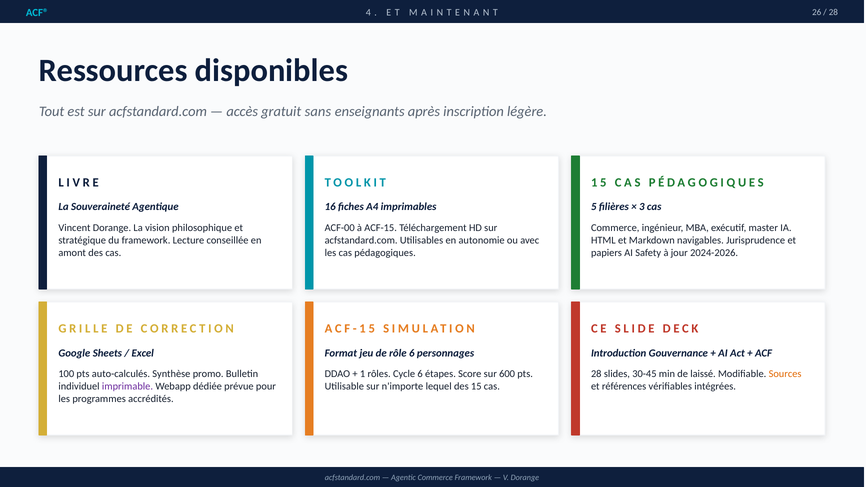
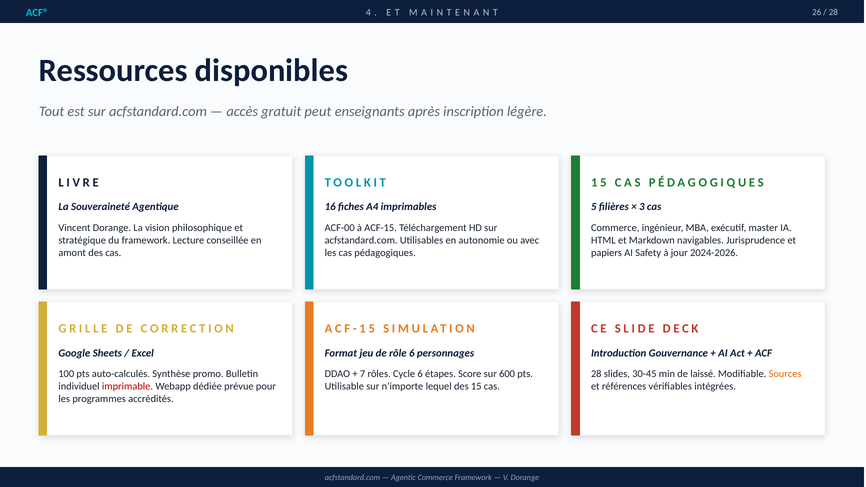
sans: sans -> peut (318, 111)
1: 1 -> 7 (363, 374)
imprimable colour: purple -> red (127, 386)
